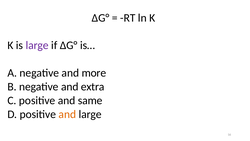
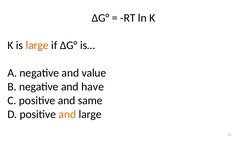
large colour: purple -> orange (37, 45)
more: more -> value (94, 73)
extra: extra -> have (93, 87)
